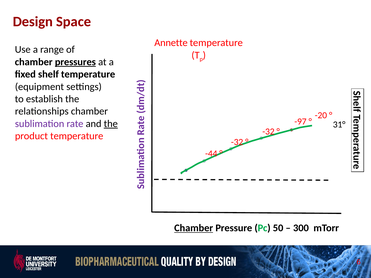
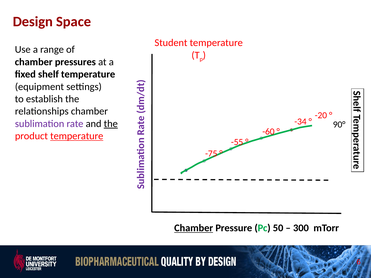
Annette: Annette -> Student (171, 43)
pressures underline: present -> none (75, 62)
-97: -97 -> -34 (300, 122)
31°: 31° -> 90° (339, 125)
-32: -32 -> -60 (268, 132)
temperature underline: none -> present (77, 136)
-32: -32 -> -55 (237, 142)
-44: -44 -> -75 (211, 154)
